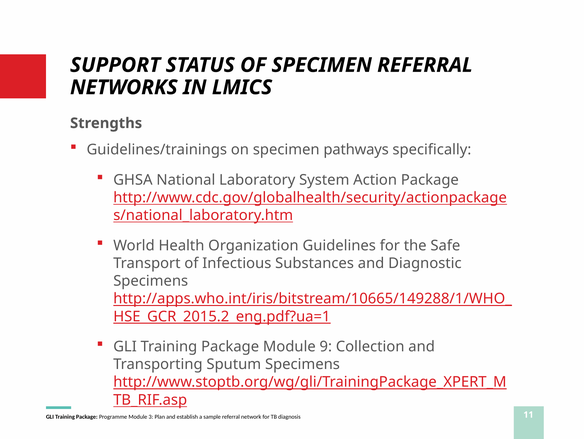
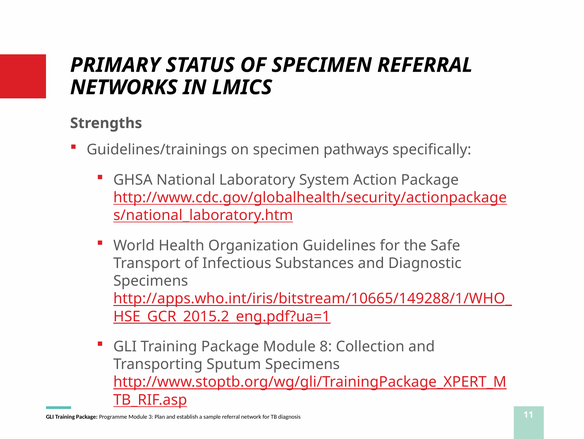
SUPPORT: SUPPORT -> PRIMARY (115, 65)
9: 9 -> 8 (326, 347)
